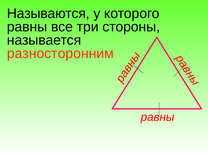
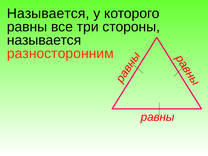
Называются: Называются -> Называется (48, 14)
